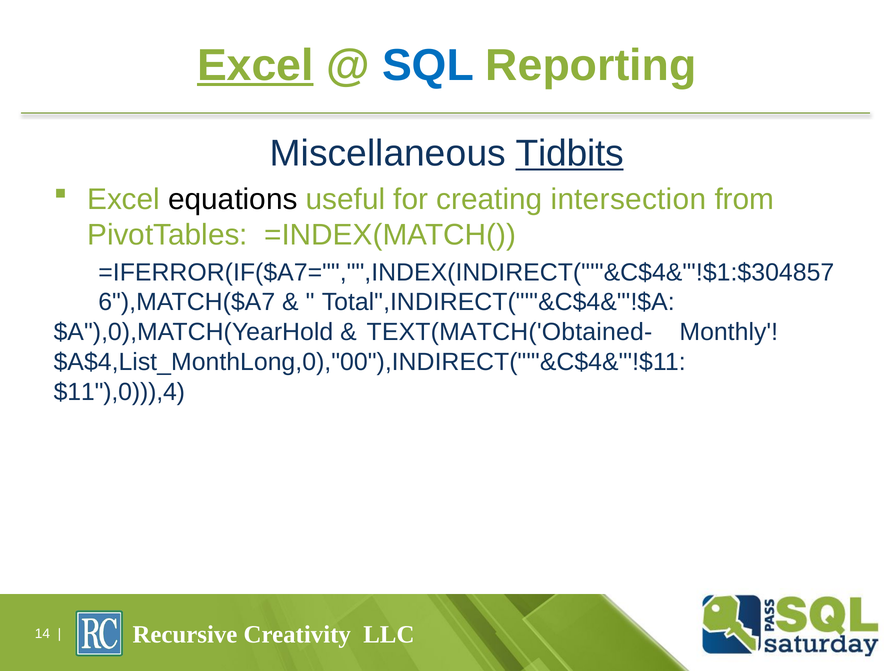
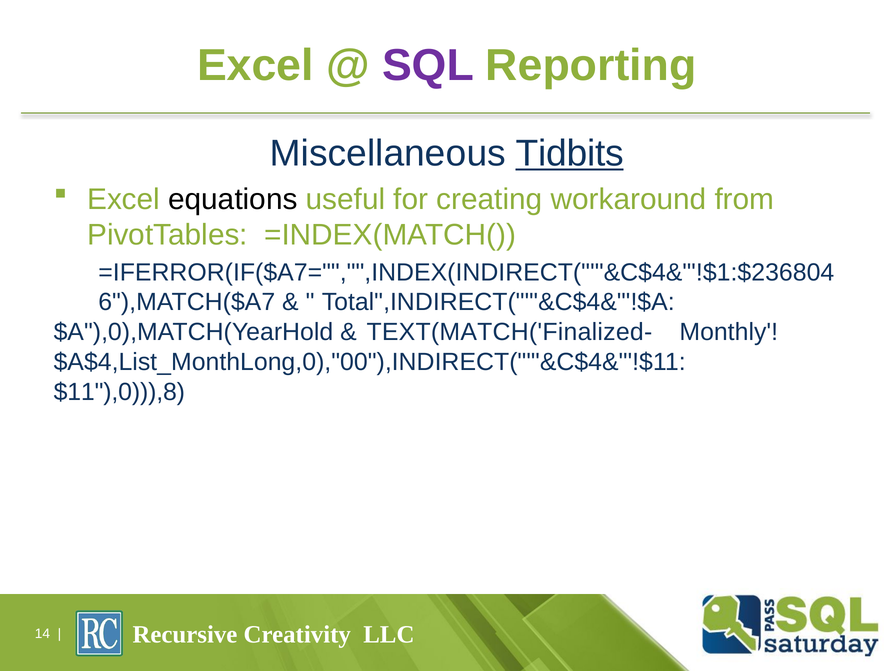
Excel underline: present -> none (255, 65)
SQL colour: blue -> purple (428, 65)
intersection: intersection -> workaround (629, 199)
=IFERROR(IF($A7="","",INDEX(INDIRECT("'"&C$4&"'!$1:$304857: =IFERROR(IF($A7="","",INDEX(INDIRECT("'"&C$4&"'!$1:$304857 -> =IFERROR(IF($A7="","",INDEX(INDIRECT("'"&C$4&"'!$1:$236804 (466, 272)
TEXT(MATCH('Obtained-: TEXT(MATCH('Obtained- -> TEXT(MATCH('Finalized- (509, 332)
$11"),0))),4: $11"),0))),4 -> $11"),0))),8 (119, 392)
